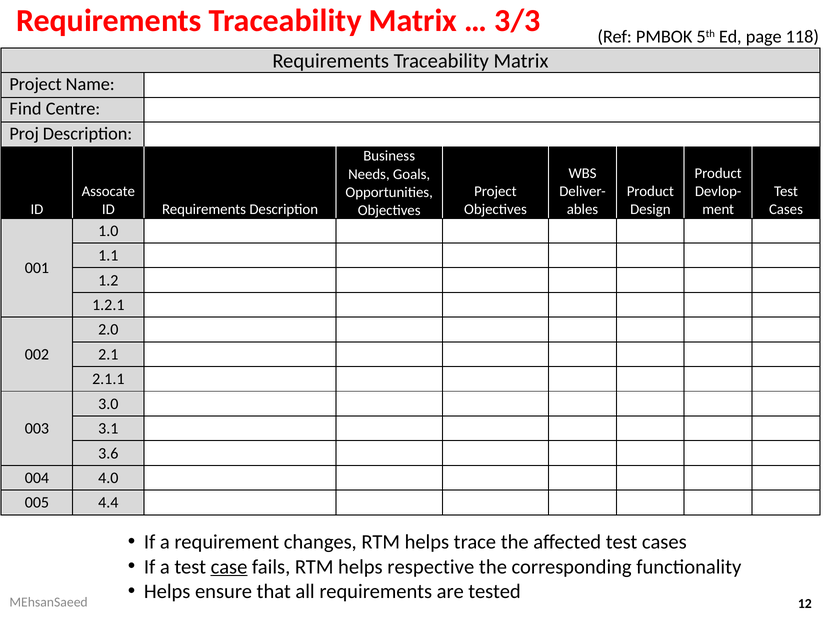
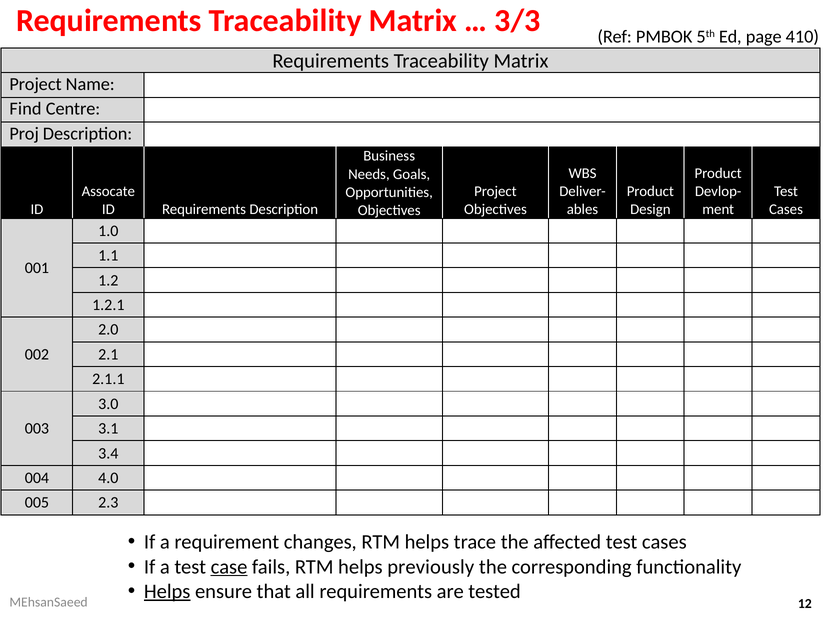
118: 118 -> 410 (802, 37)
3.6: 3.6 -> 3.4 (108, 453)
4.4: 4.4 -> 2.3 (108, 503)
respective: respective -> previously (431, 567)
Helps underline: none -> present (167, 592)
